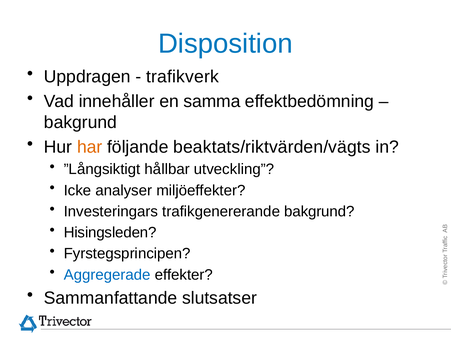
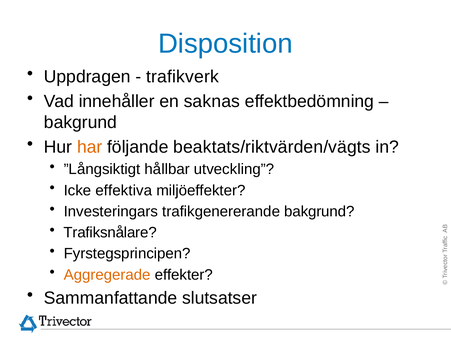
samma: samma -> saknas (212, 101)
analyser: analyser -> effektiva (124, 190)
Hisingsleden: Hisingsleden -> Trafiksnålare (110, 232)
Aggregerade colour: blue -> orange (107, 274)
